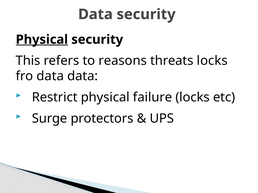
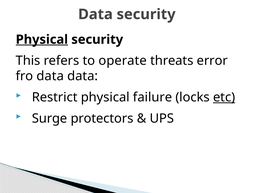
reasons: reasons -> operate (123, 61)
threats locks: locks -> error (212, 61)
etc underline: none -> present (224, 98)
